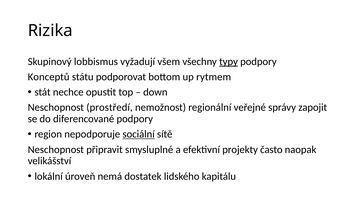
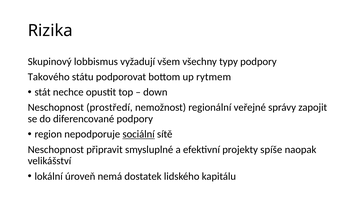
typy underline: present -> none (229, 62)
Konceptů: Konceptů -> Takového (49, 77)
často: často -> spíše (271, 149)
